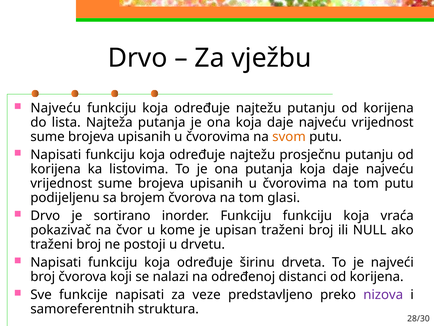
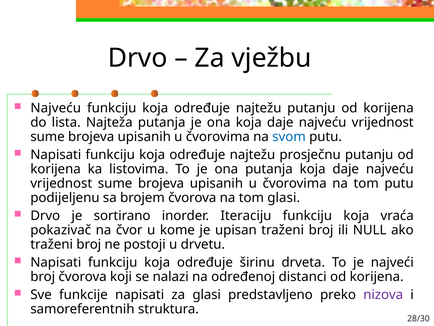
svom colour: orange -> blue (289, 137)
inorder Funkciju: Funkciju -> Iteraciju (246, 215)
za veze: veze -> glasi (207, 294)
